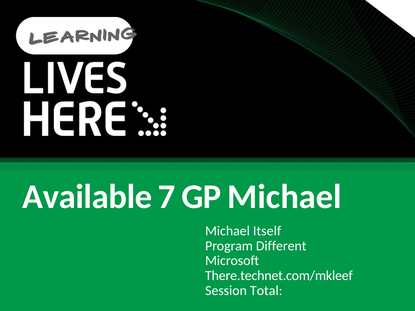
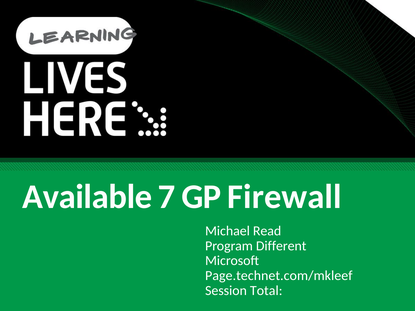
GP Michael: Michael -> Firewall (284, 197)
Itself: Itself -> Read (267, 231)
There.technet.com/mkleef: There.technet.com/mkleef -> Page.technet.com/mkleef (279, 276)
